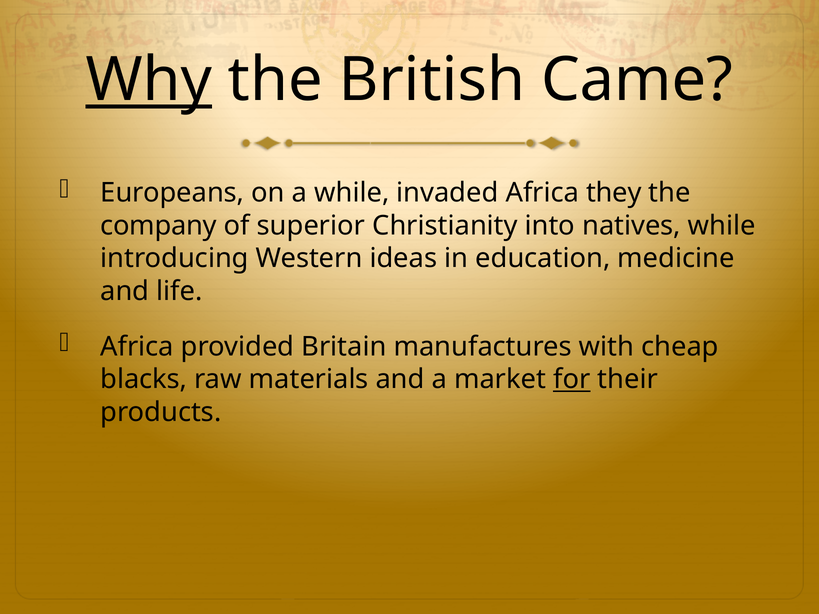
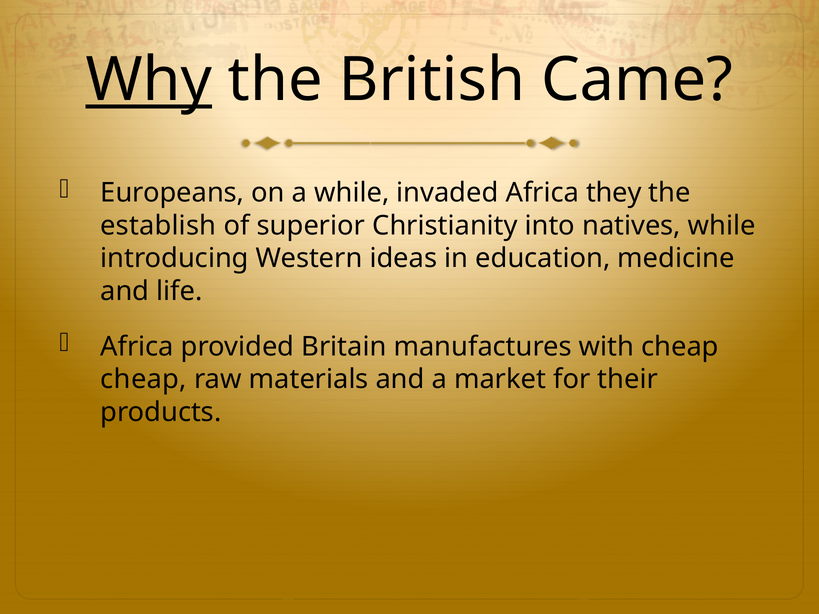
company: company -> establish (158, 226)
blacks: blacks -> cheap (144, 380)
for underline: present -> none (572, 380)
